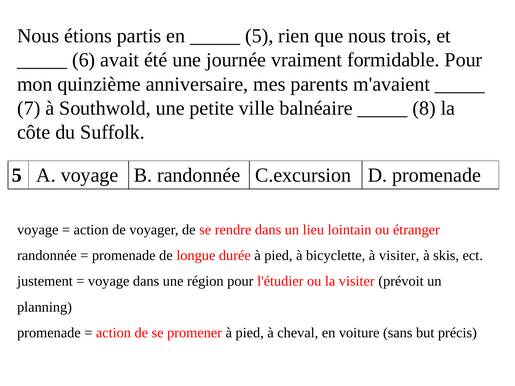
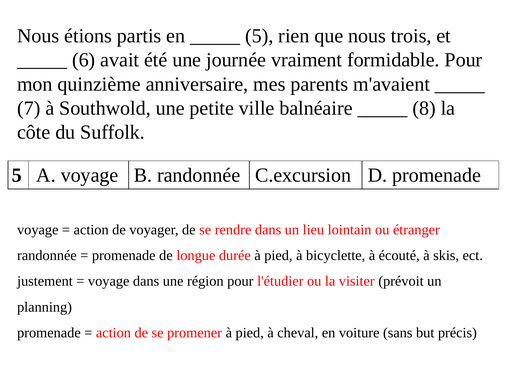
à visiter: visiter -> écouté (399, 256)
